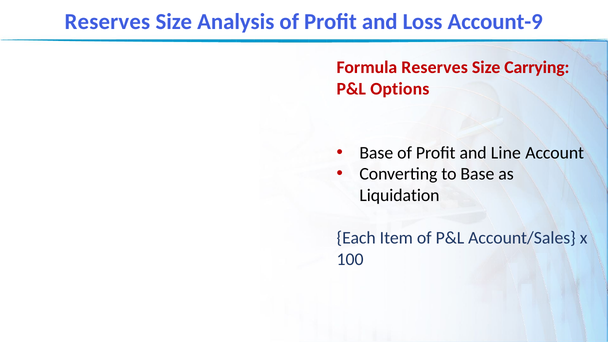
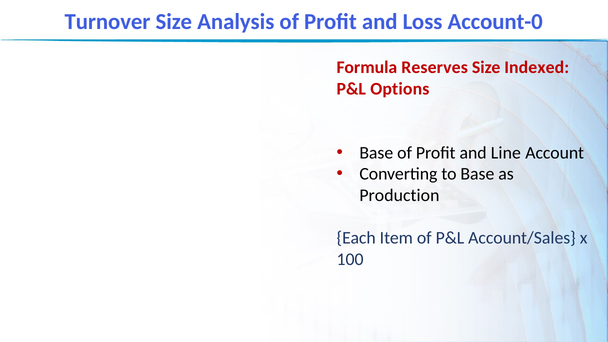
Reserves: Reserves -> Turnover (108, 22)
Account-9: Account-9 -> Account-0 (495, 22)
Carrying: Carrying -> Indexed (537, 68)
Liquidation: Liquidation -> Production (399, 195)
